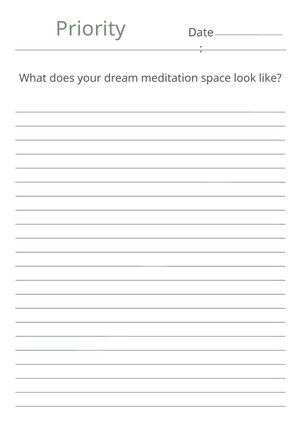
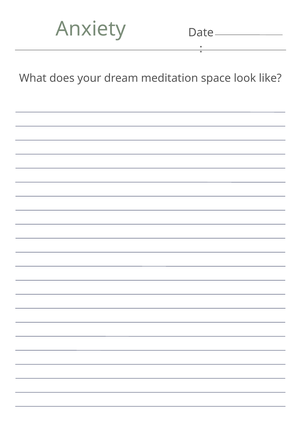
Priority: Priority -> Anxiety (91, 29)
